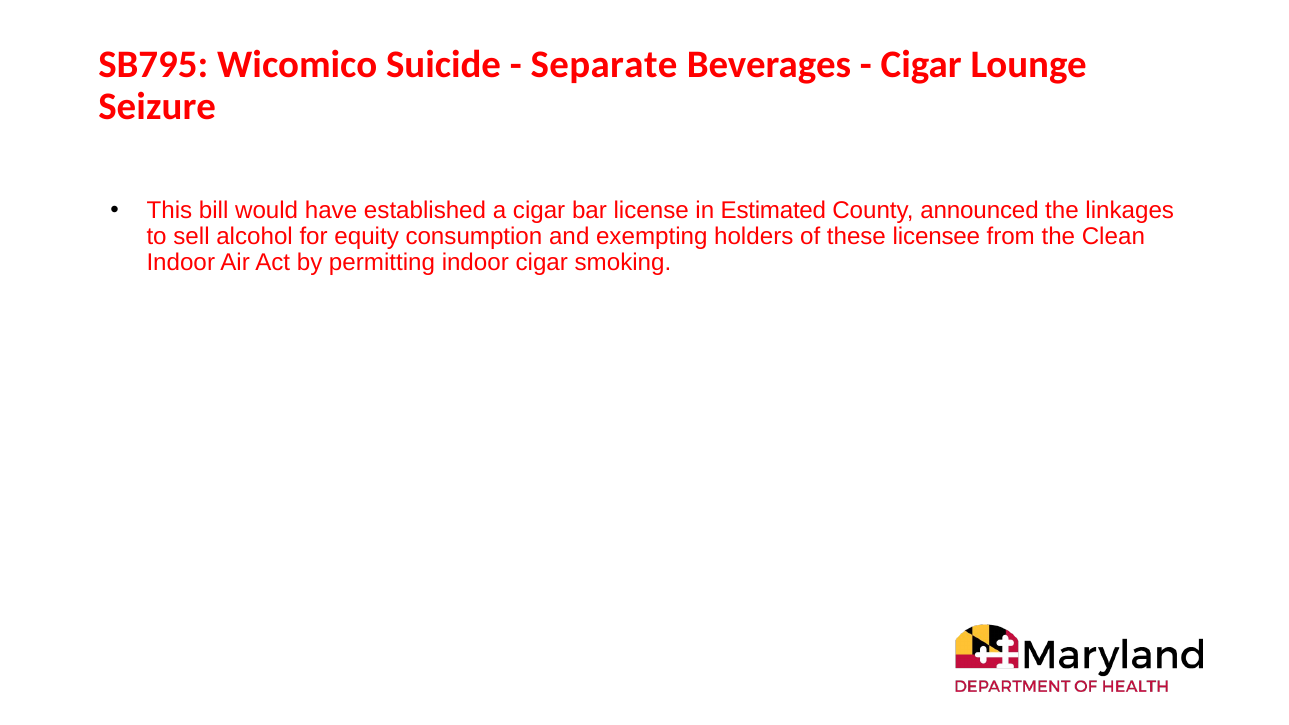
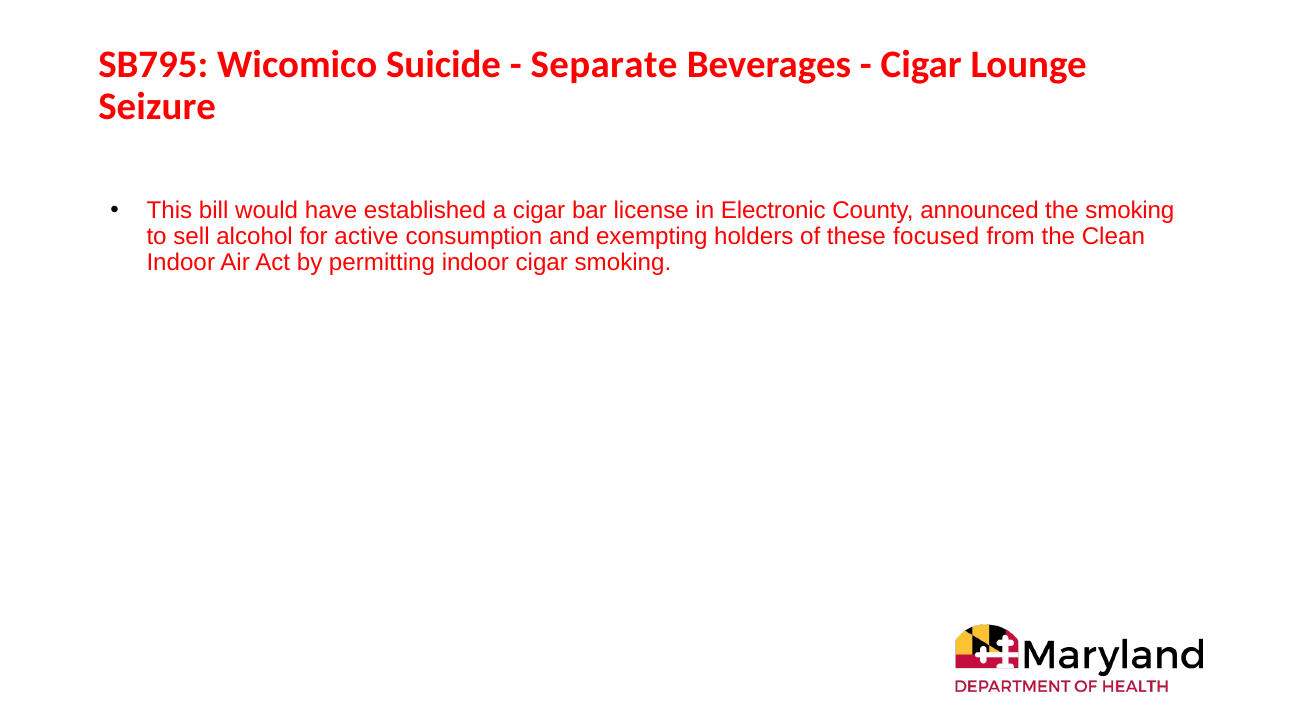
Estimated: Estimated -> Electronic (773, 211)
the linkages: linkages -> smoking (1130, 211)
equity: equity -> active (367, 237)
licensee: licensee -> focused (936, 237)
